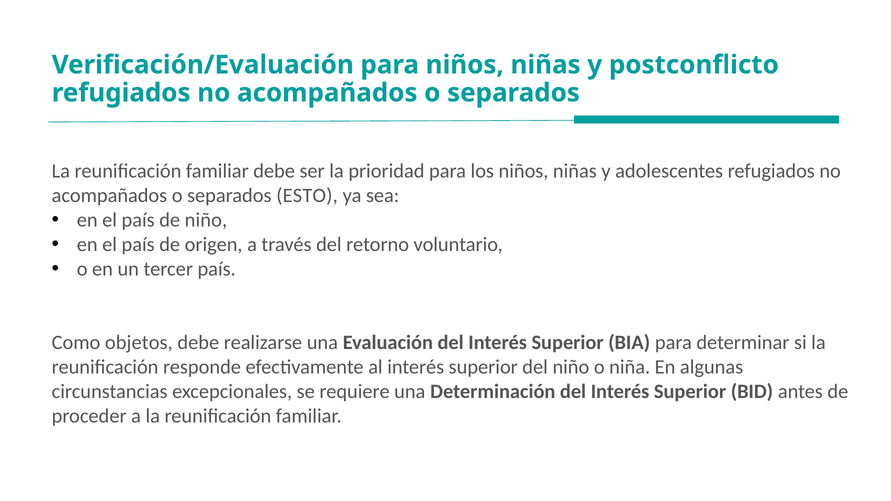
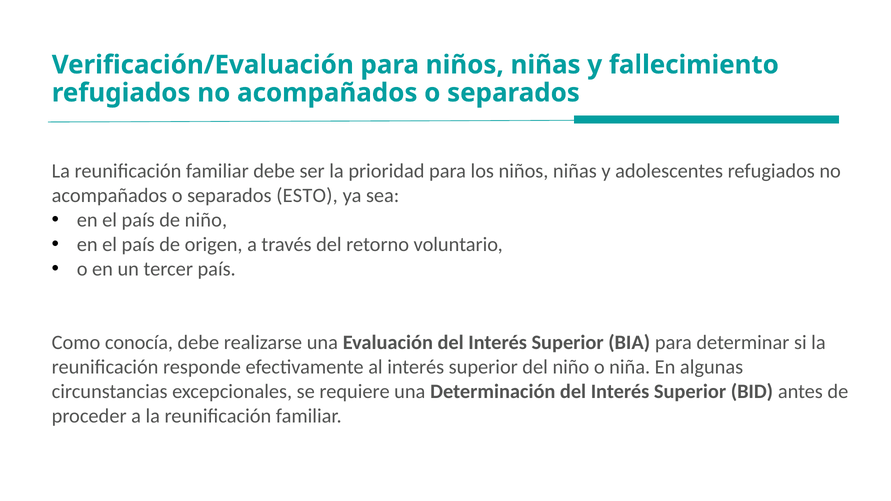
postconflicto: postconflicto -> fallecimiento (694, 65)
objetos: objetos -> conocía (139, 343)
